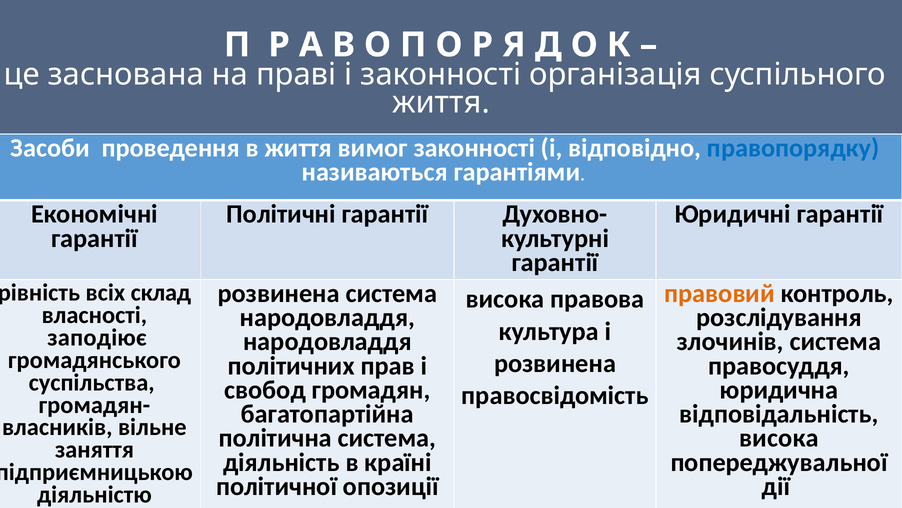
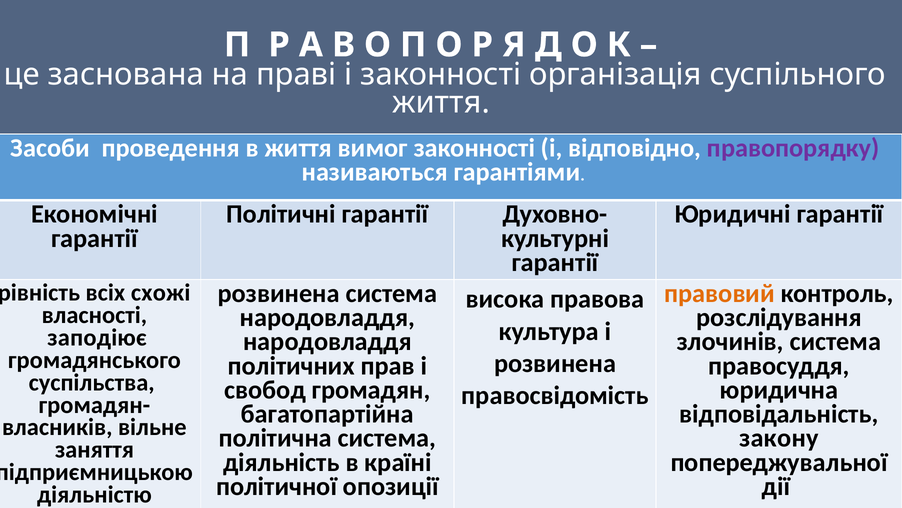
правопорядку colour: blue -> purple (793, 148)
склад: склад -> схожі (161, 292)
висока: висока -> закону (779, 438)
